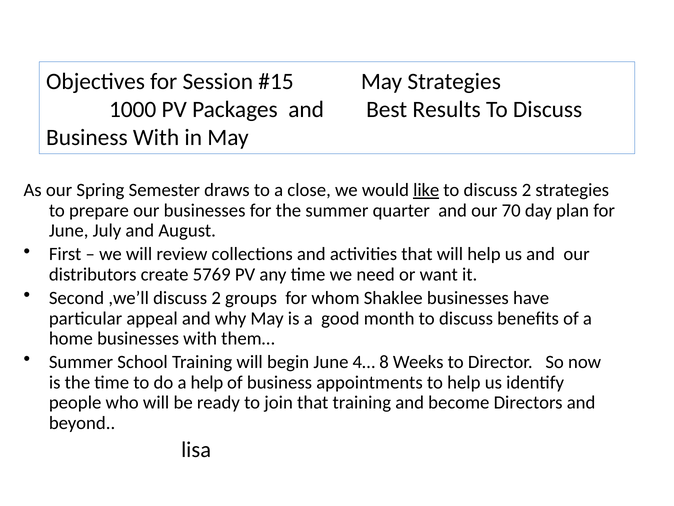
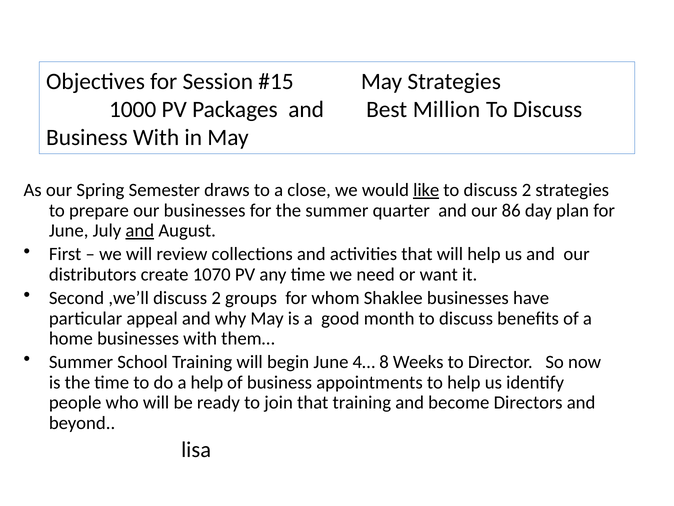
Results: Results -> Million (446, 109)
70: 70 -> 86 (511, 210)
and underline: none -> present (140, 230)
5769: 5769 -> 1070 (212, 274)
